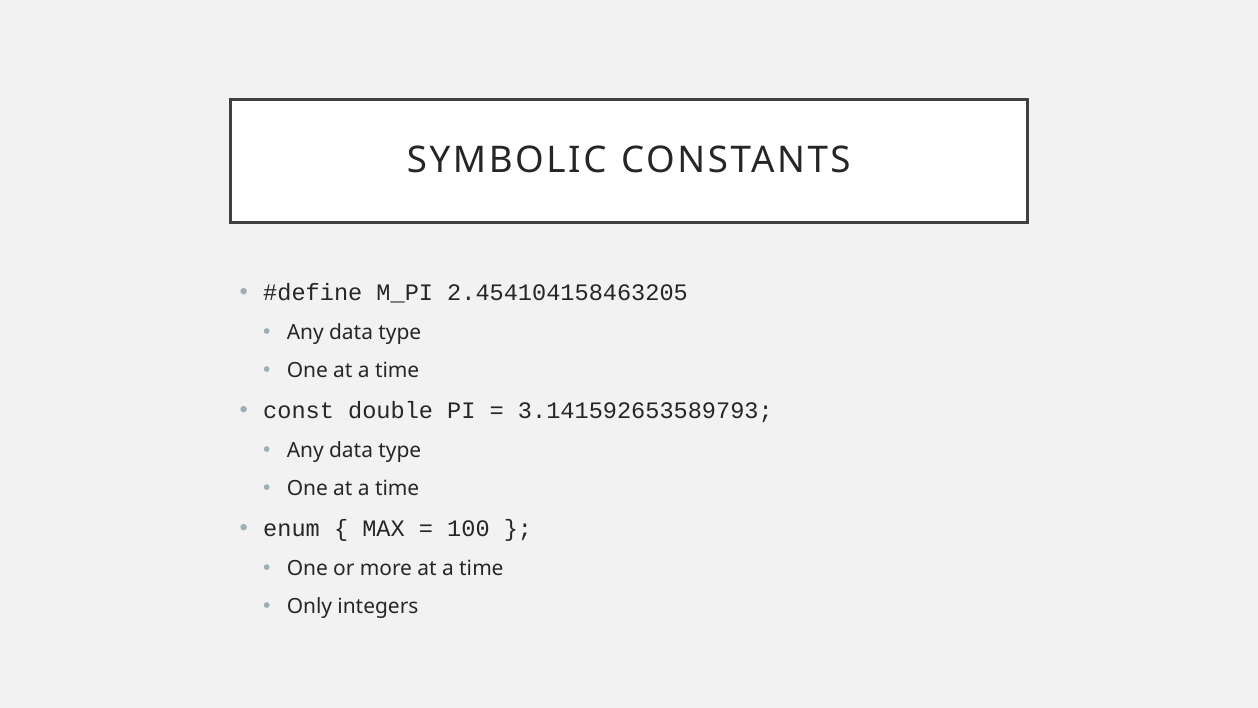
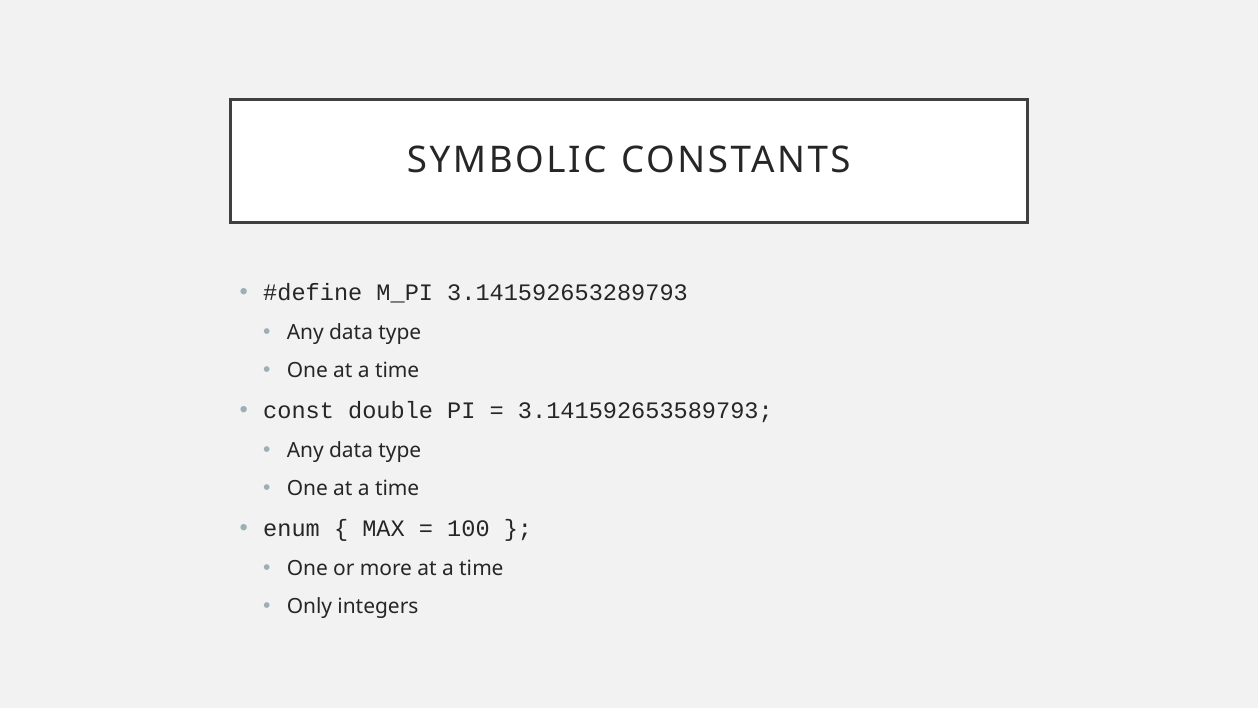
2.454104158463205: 2.454104158463205 -> 3.141592653289793 (568, 293)
